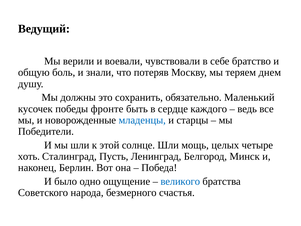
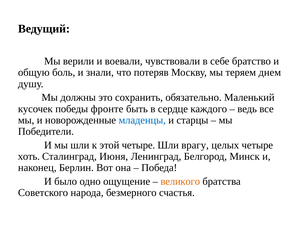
этой солнце: солнце -> четыре (138, 145)
мощь: мощь -> врагу (195, 145)
Пусть: Пусть -> Июня (114, 156)
великого colour: blue -> orange (180, 181)
